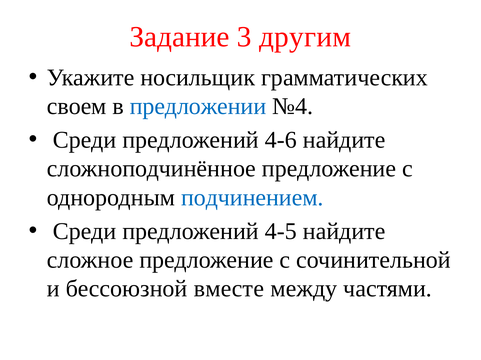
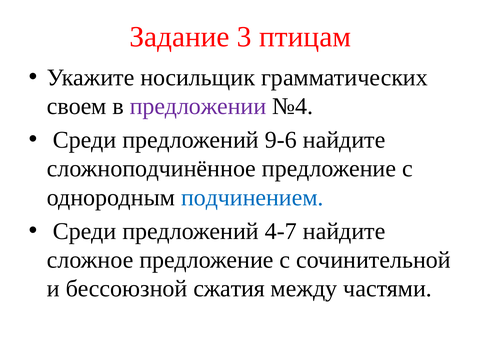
другим: другим -> птицам (305, 37)
предложении colour: blue -> purple (198, 107)
4-6: 4-6 -> 9-6 (281, 140)
4-5: 4-5 -> 4-7 (281, 232)
вместе: вместе -> сжатия (229, 289)
